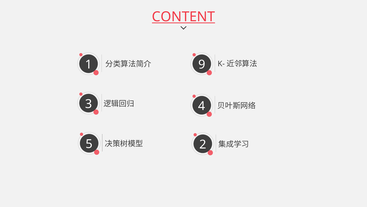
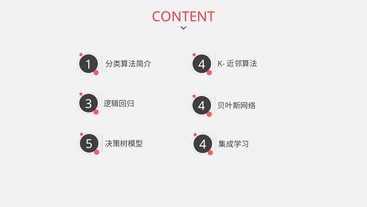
CONTENT underline: present -> none (184, 17)
9: 9 -> 4 (202, 64)
2: 2 -> 4 (203, 144)
